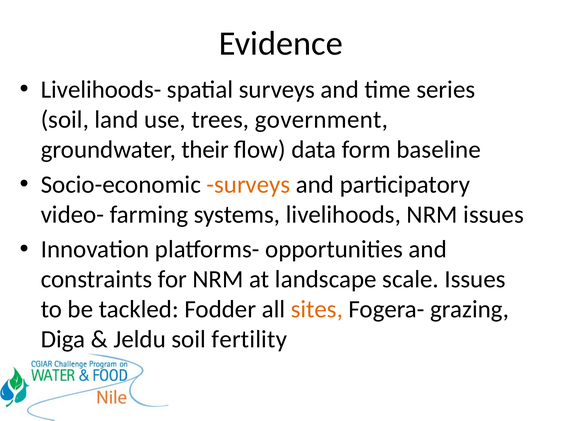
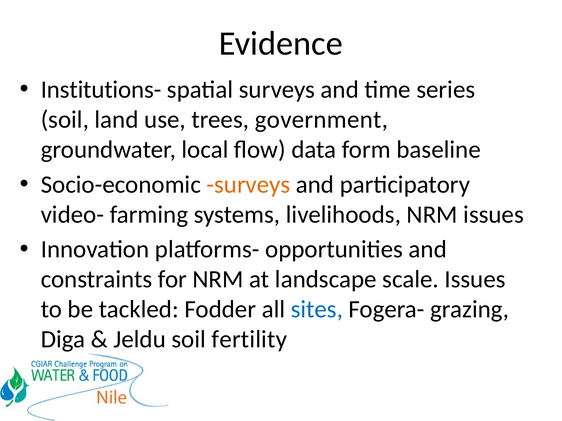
Livelihoods-: Livelihoods- -> Institutions- (101, 90)
their: their -> local (205, 150)
sites colour: orange -> blue (317, 310)
